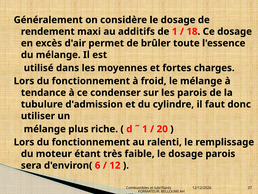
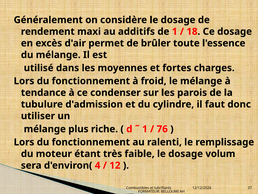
20: 20 -> 76 (162, 129)
dosage parois: parois -> volum (220, 153)
6: 6 -> 4 (98, 165)
